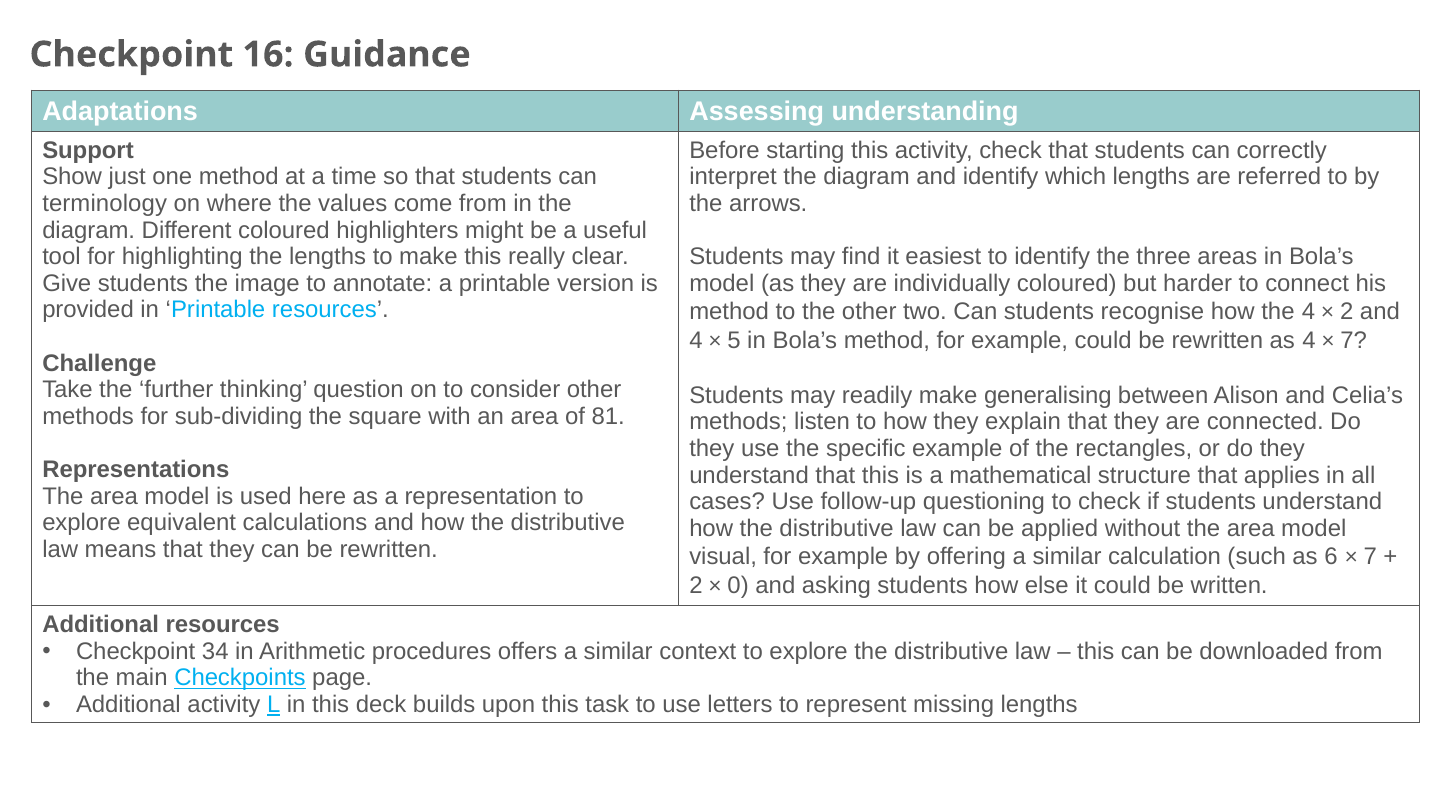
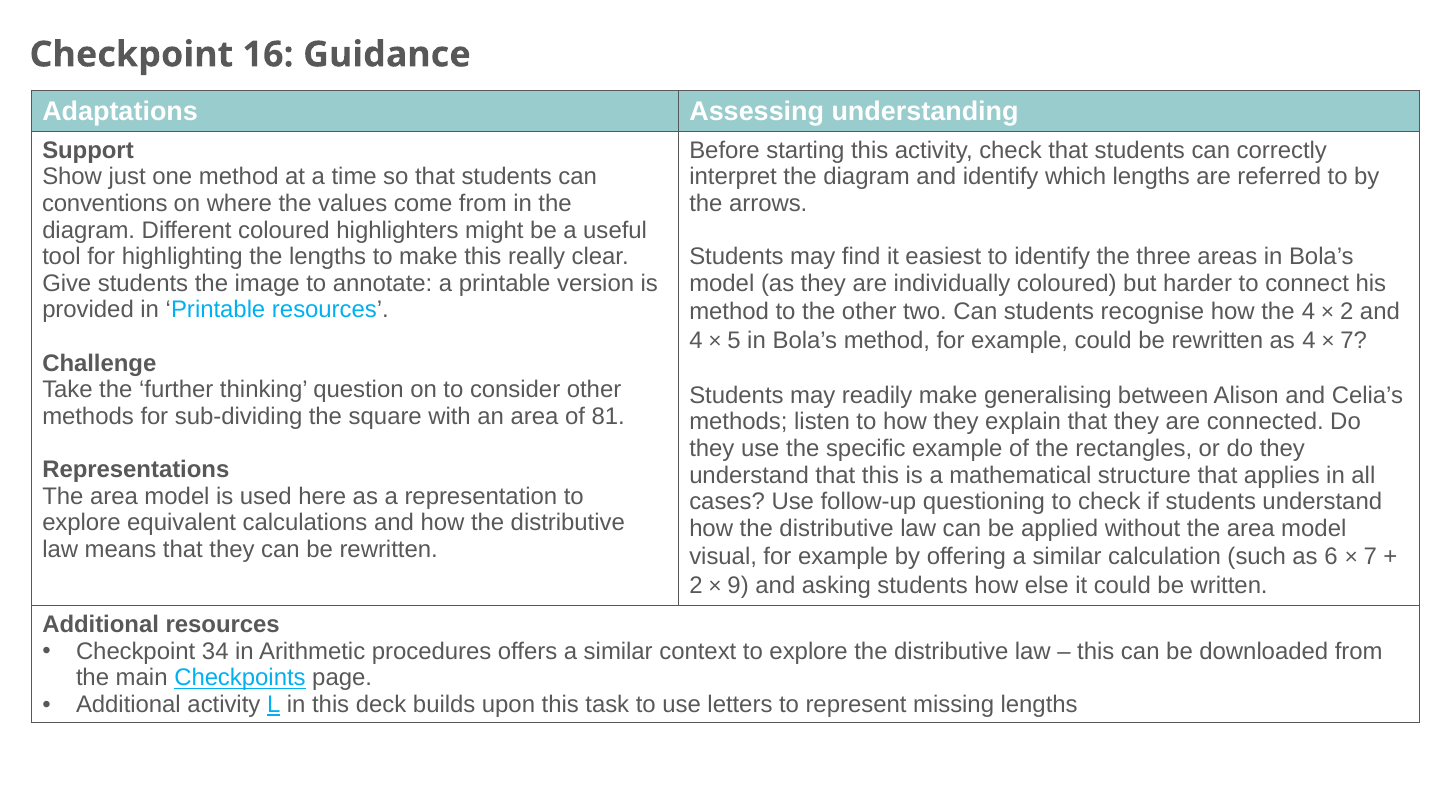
terminology: terminology -> conventions (105, 204)
0: 0 -> 9 (738, 586)
